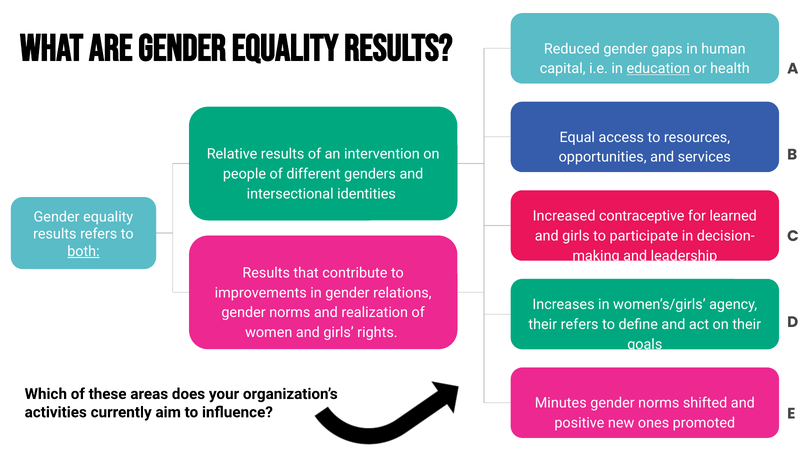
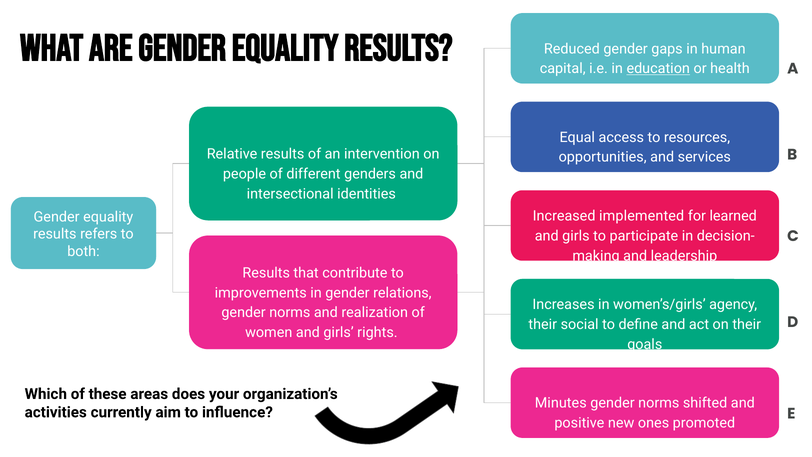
contraceptive: contraceptive -> implemented (642, 216)
both underline: present -> none (83, 251)
their refers: refers -> social (580, 324)
